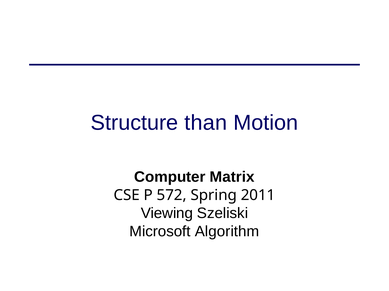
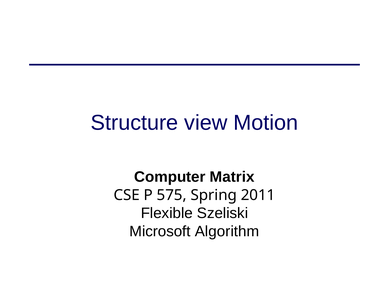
than: than -> view (206, 123)
572: 572 -> 575 (172, 196)
Viewing: Viewing -> Flexible (167, 214)
